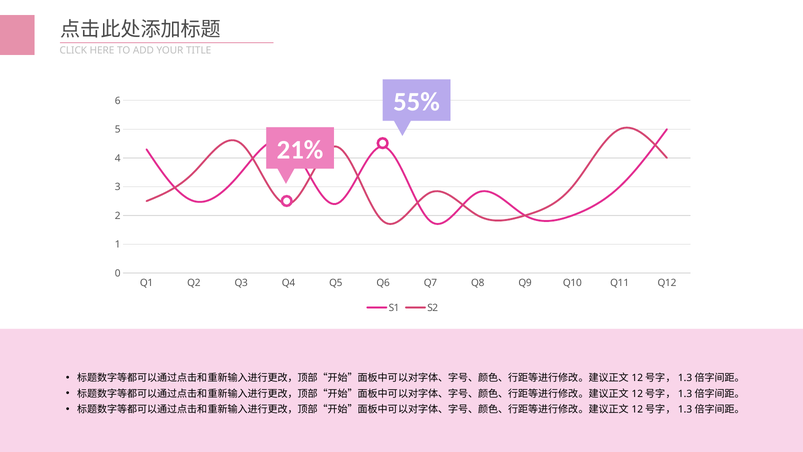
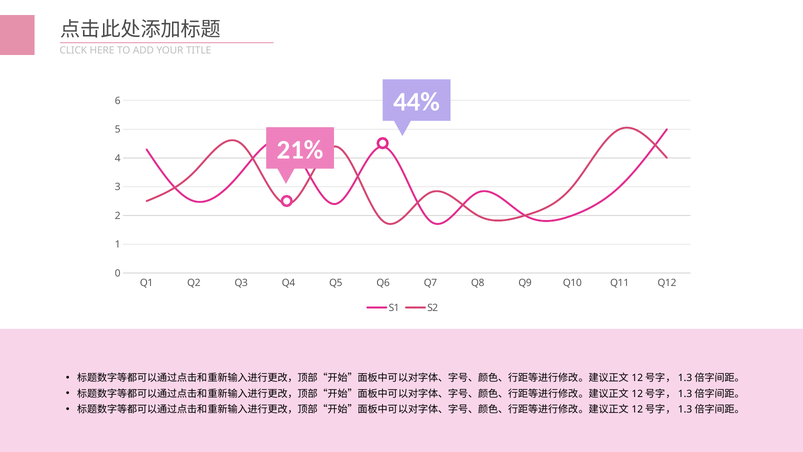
55%: 55% -> 44% (416, 102)
